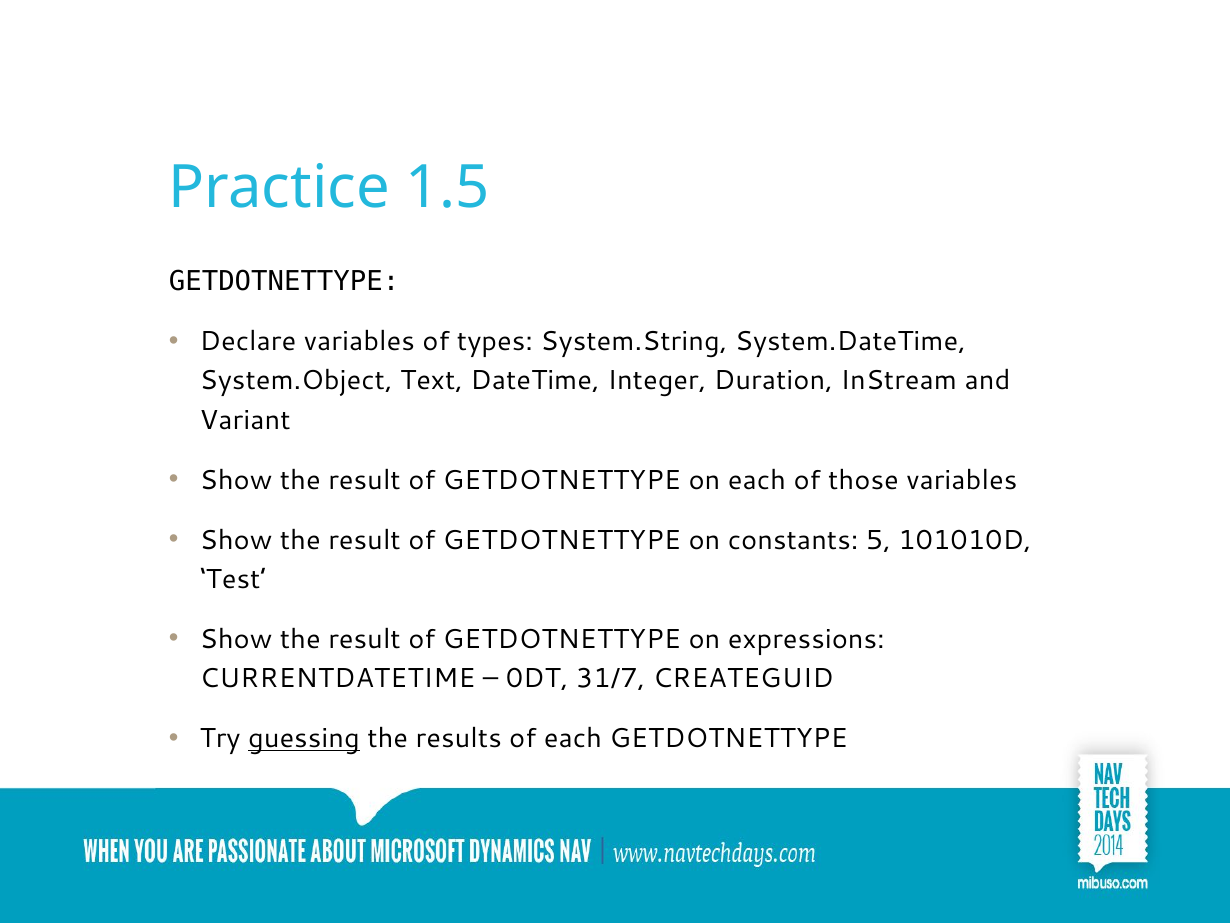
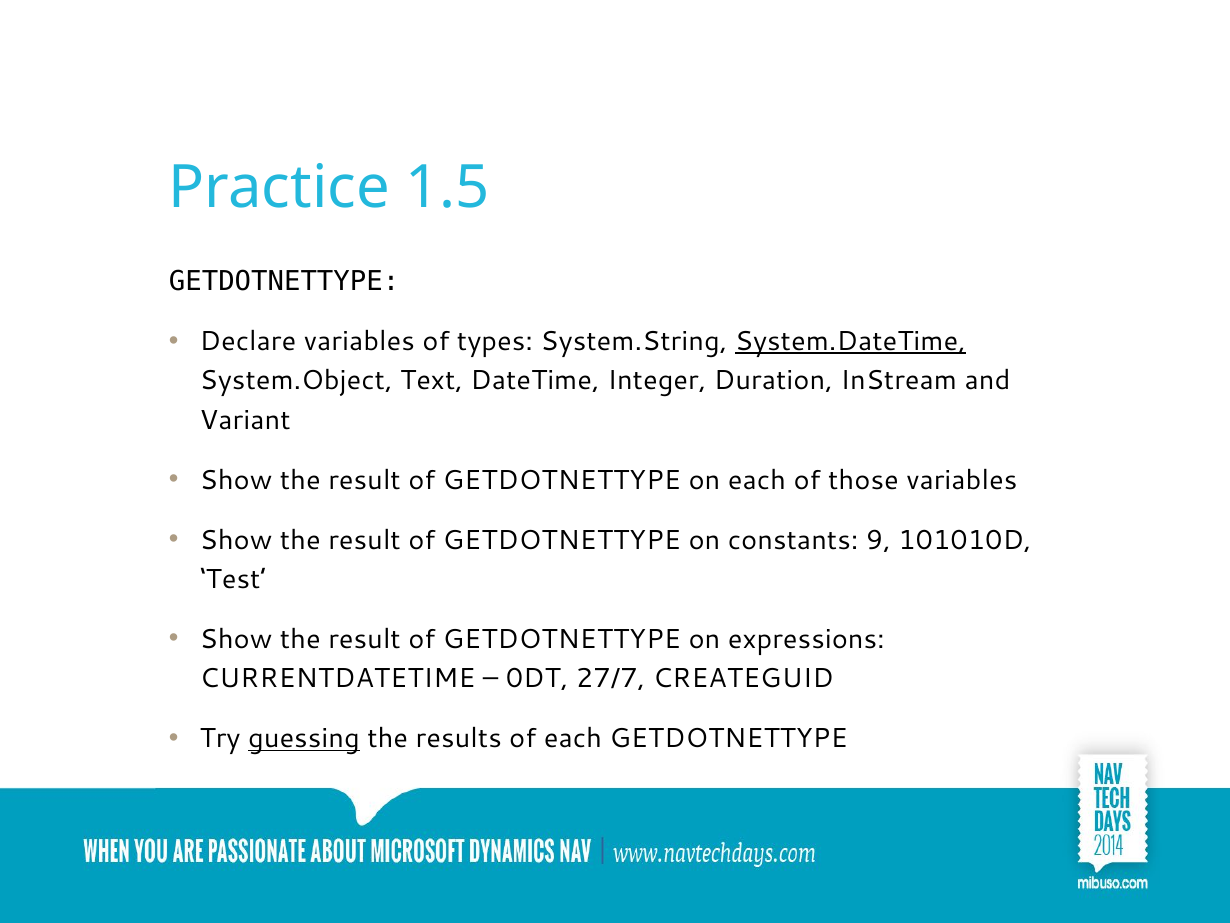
System.DateTime underline: none -> present (850, 341)
5: 5 -> 9 (878, 540)
31/7: 31/7 -> 27/7 (611, 678)
